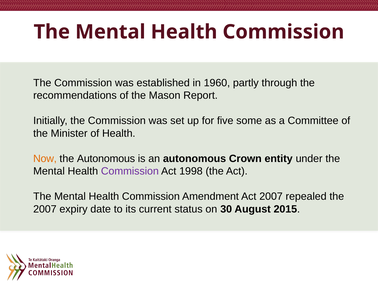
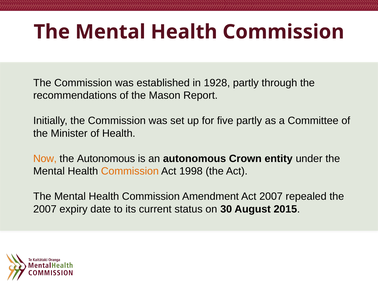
1960: 1960 -> 1928 (217, 83)
five some: some -> partly (249, 121)
Commission colour: purple -> orange (130, 171)
